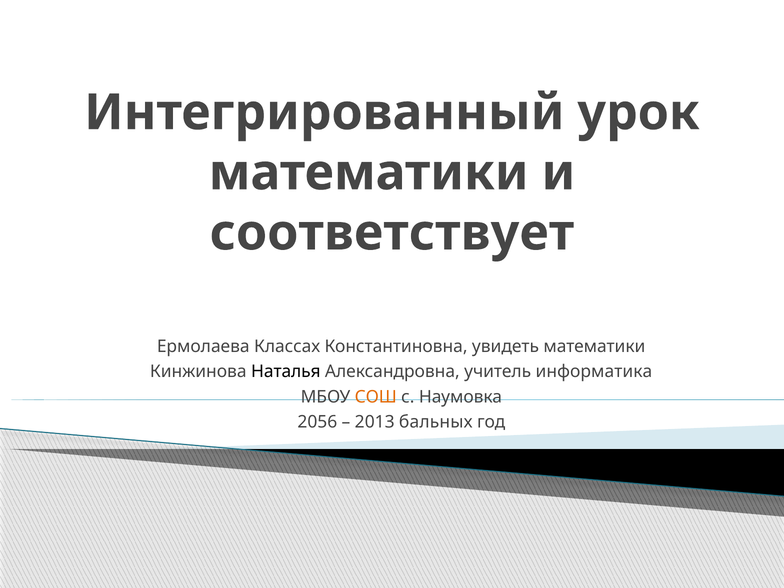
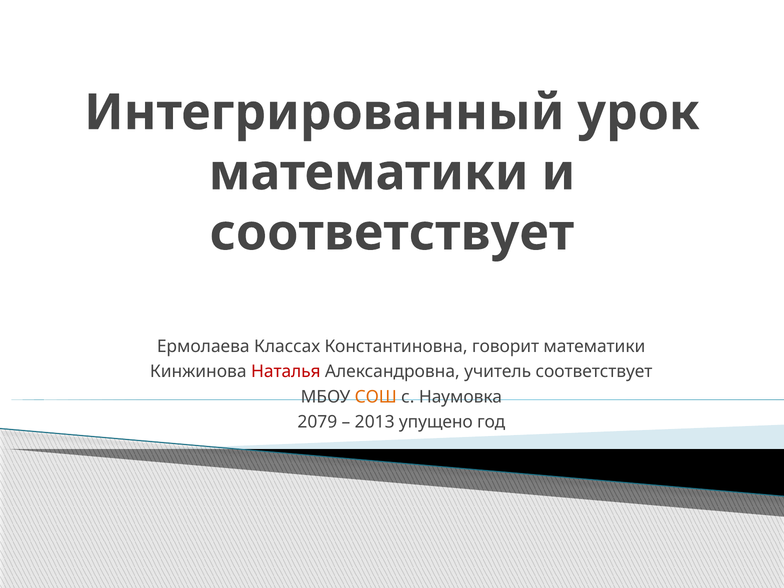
увидеть: увидеть -> говорит (506, 346)
Наталья colour: black -> red (286, 372)
учитель информатика: информатика -> соответствует (594, 372)
2056: 2056 -> 2079 (317, 422)
бальных: бальных -> упущено (436, 422)
